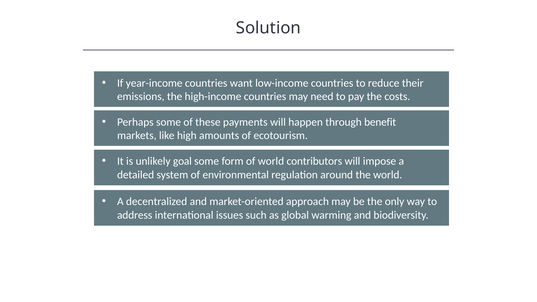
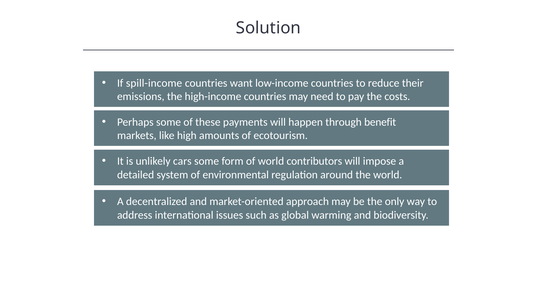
year-income: year-income -> spill-income (154, 83)
goal: goal -> cars (182, 161)
